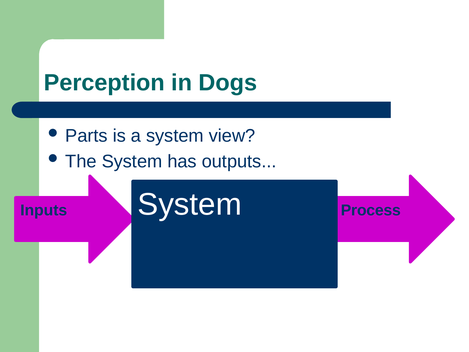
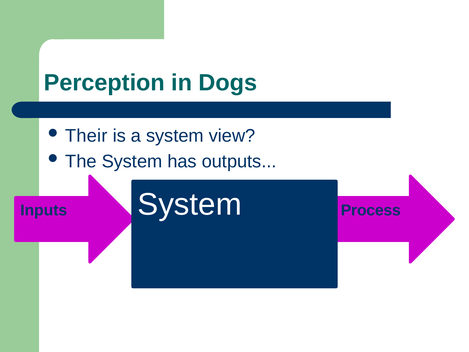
Parts: Parts -> Their (86, 136)
